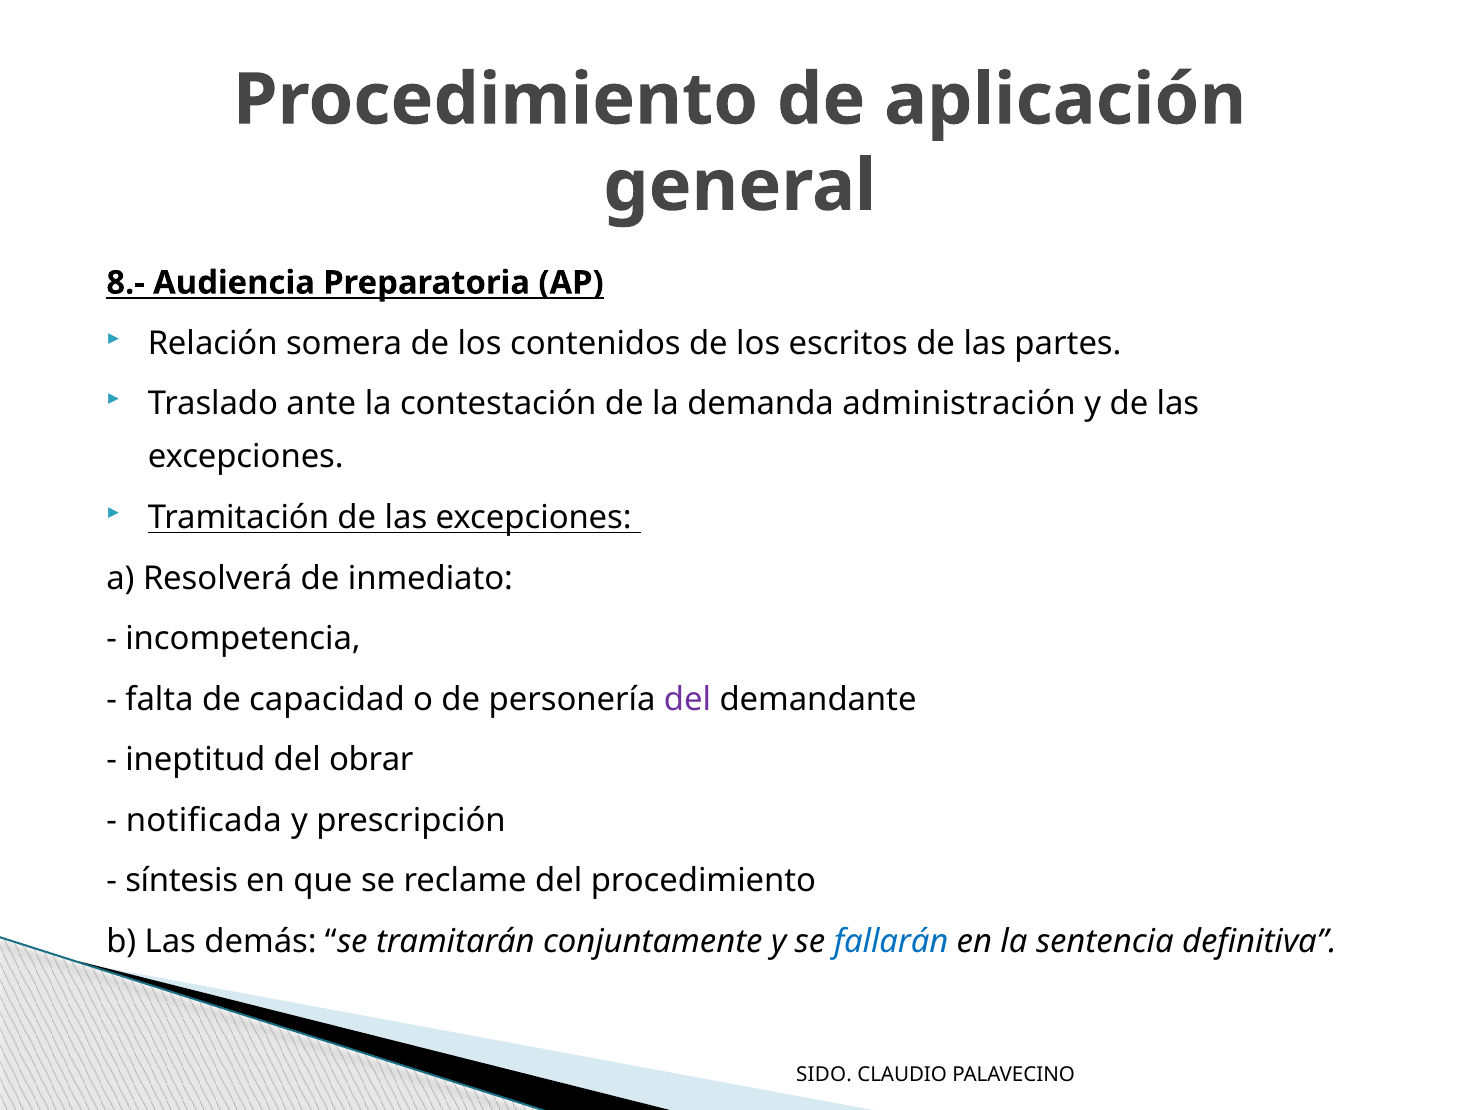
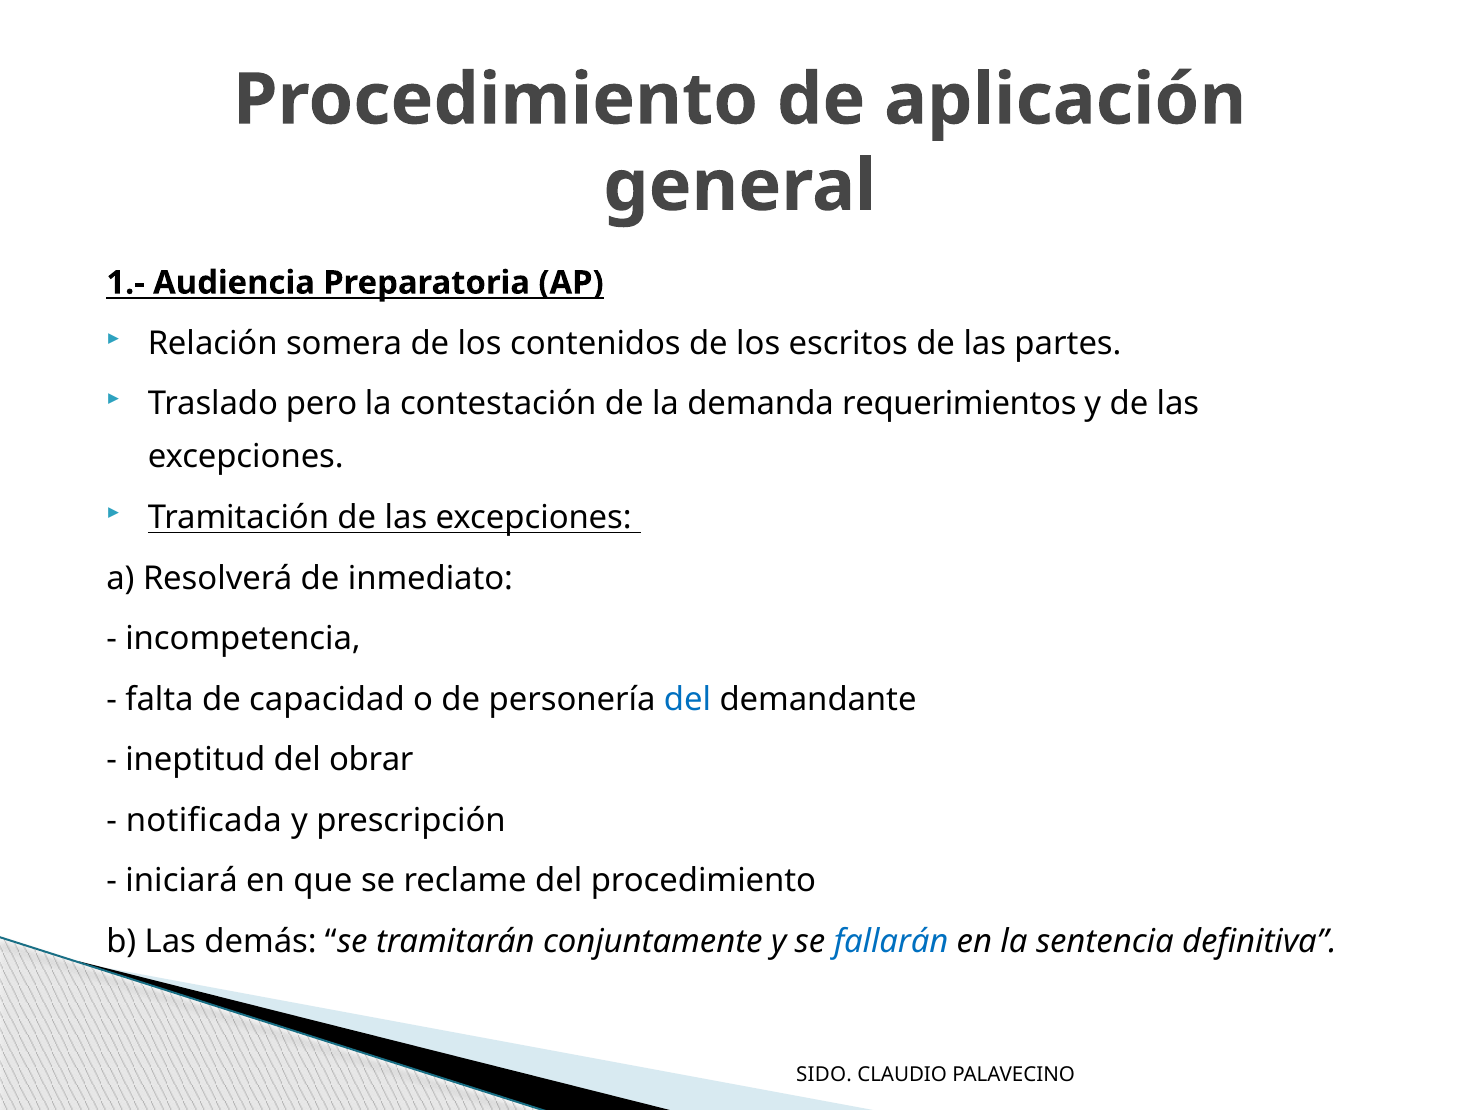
8.-: 8.- -> 1.- (126, 283)
ante: ante -> pero (322, 404)
administración: administración -> requerimientos (959, 404)
del colour: purple -> blue (688, 699)
síntesis: síntesis -> iniciará (182, 881)
